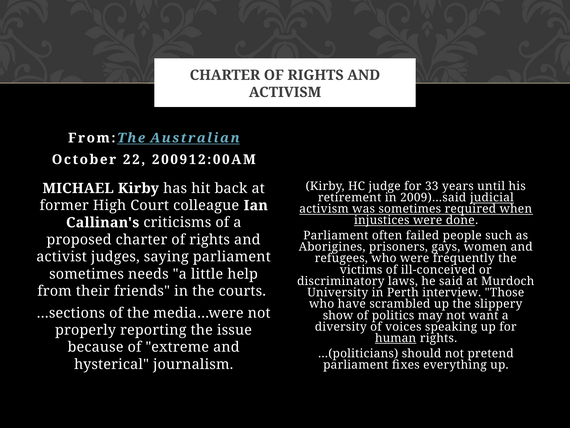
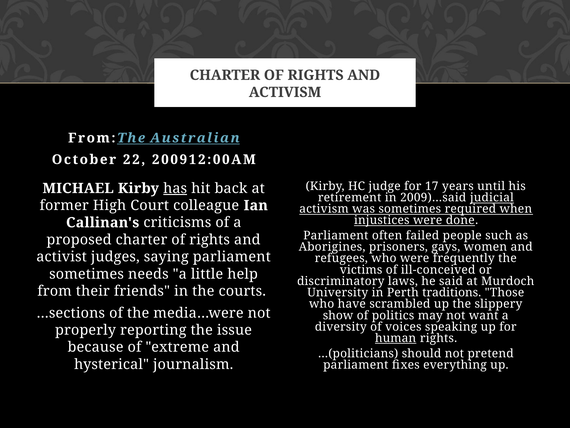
33: 33 -> 17 (432, 186)
has underline: none -> present (175, 188)
interview: interview -> traditions (452, 292)
